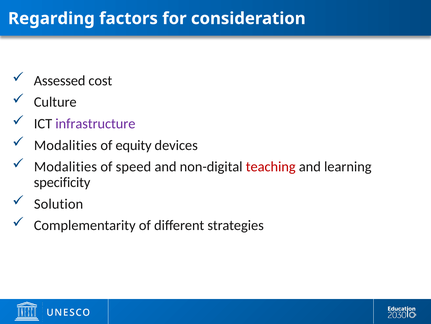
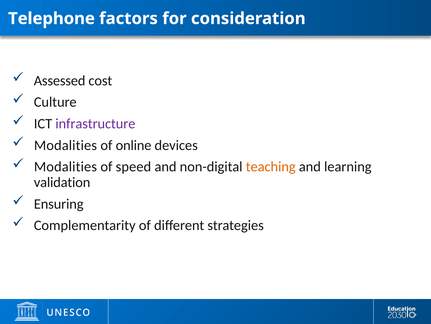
Regarding: Regarding -> Telephone (51, 18)
equity: equity -> online (134, 145)
teaching colour: red -> orange (271, 166)
specificity: specificity -> validation (62, 182)
Solution: Solution -> Ensuring (59, 203)
